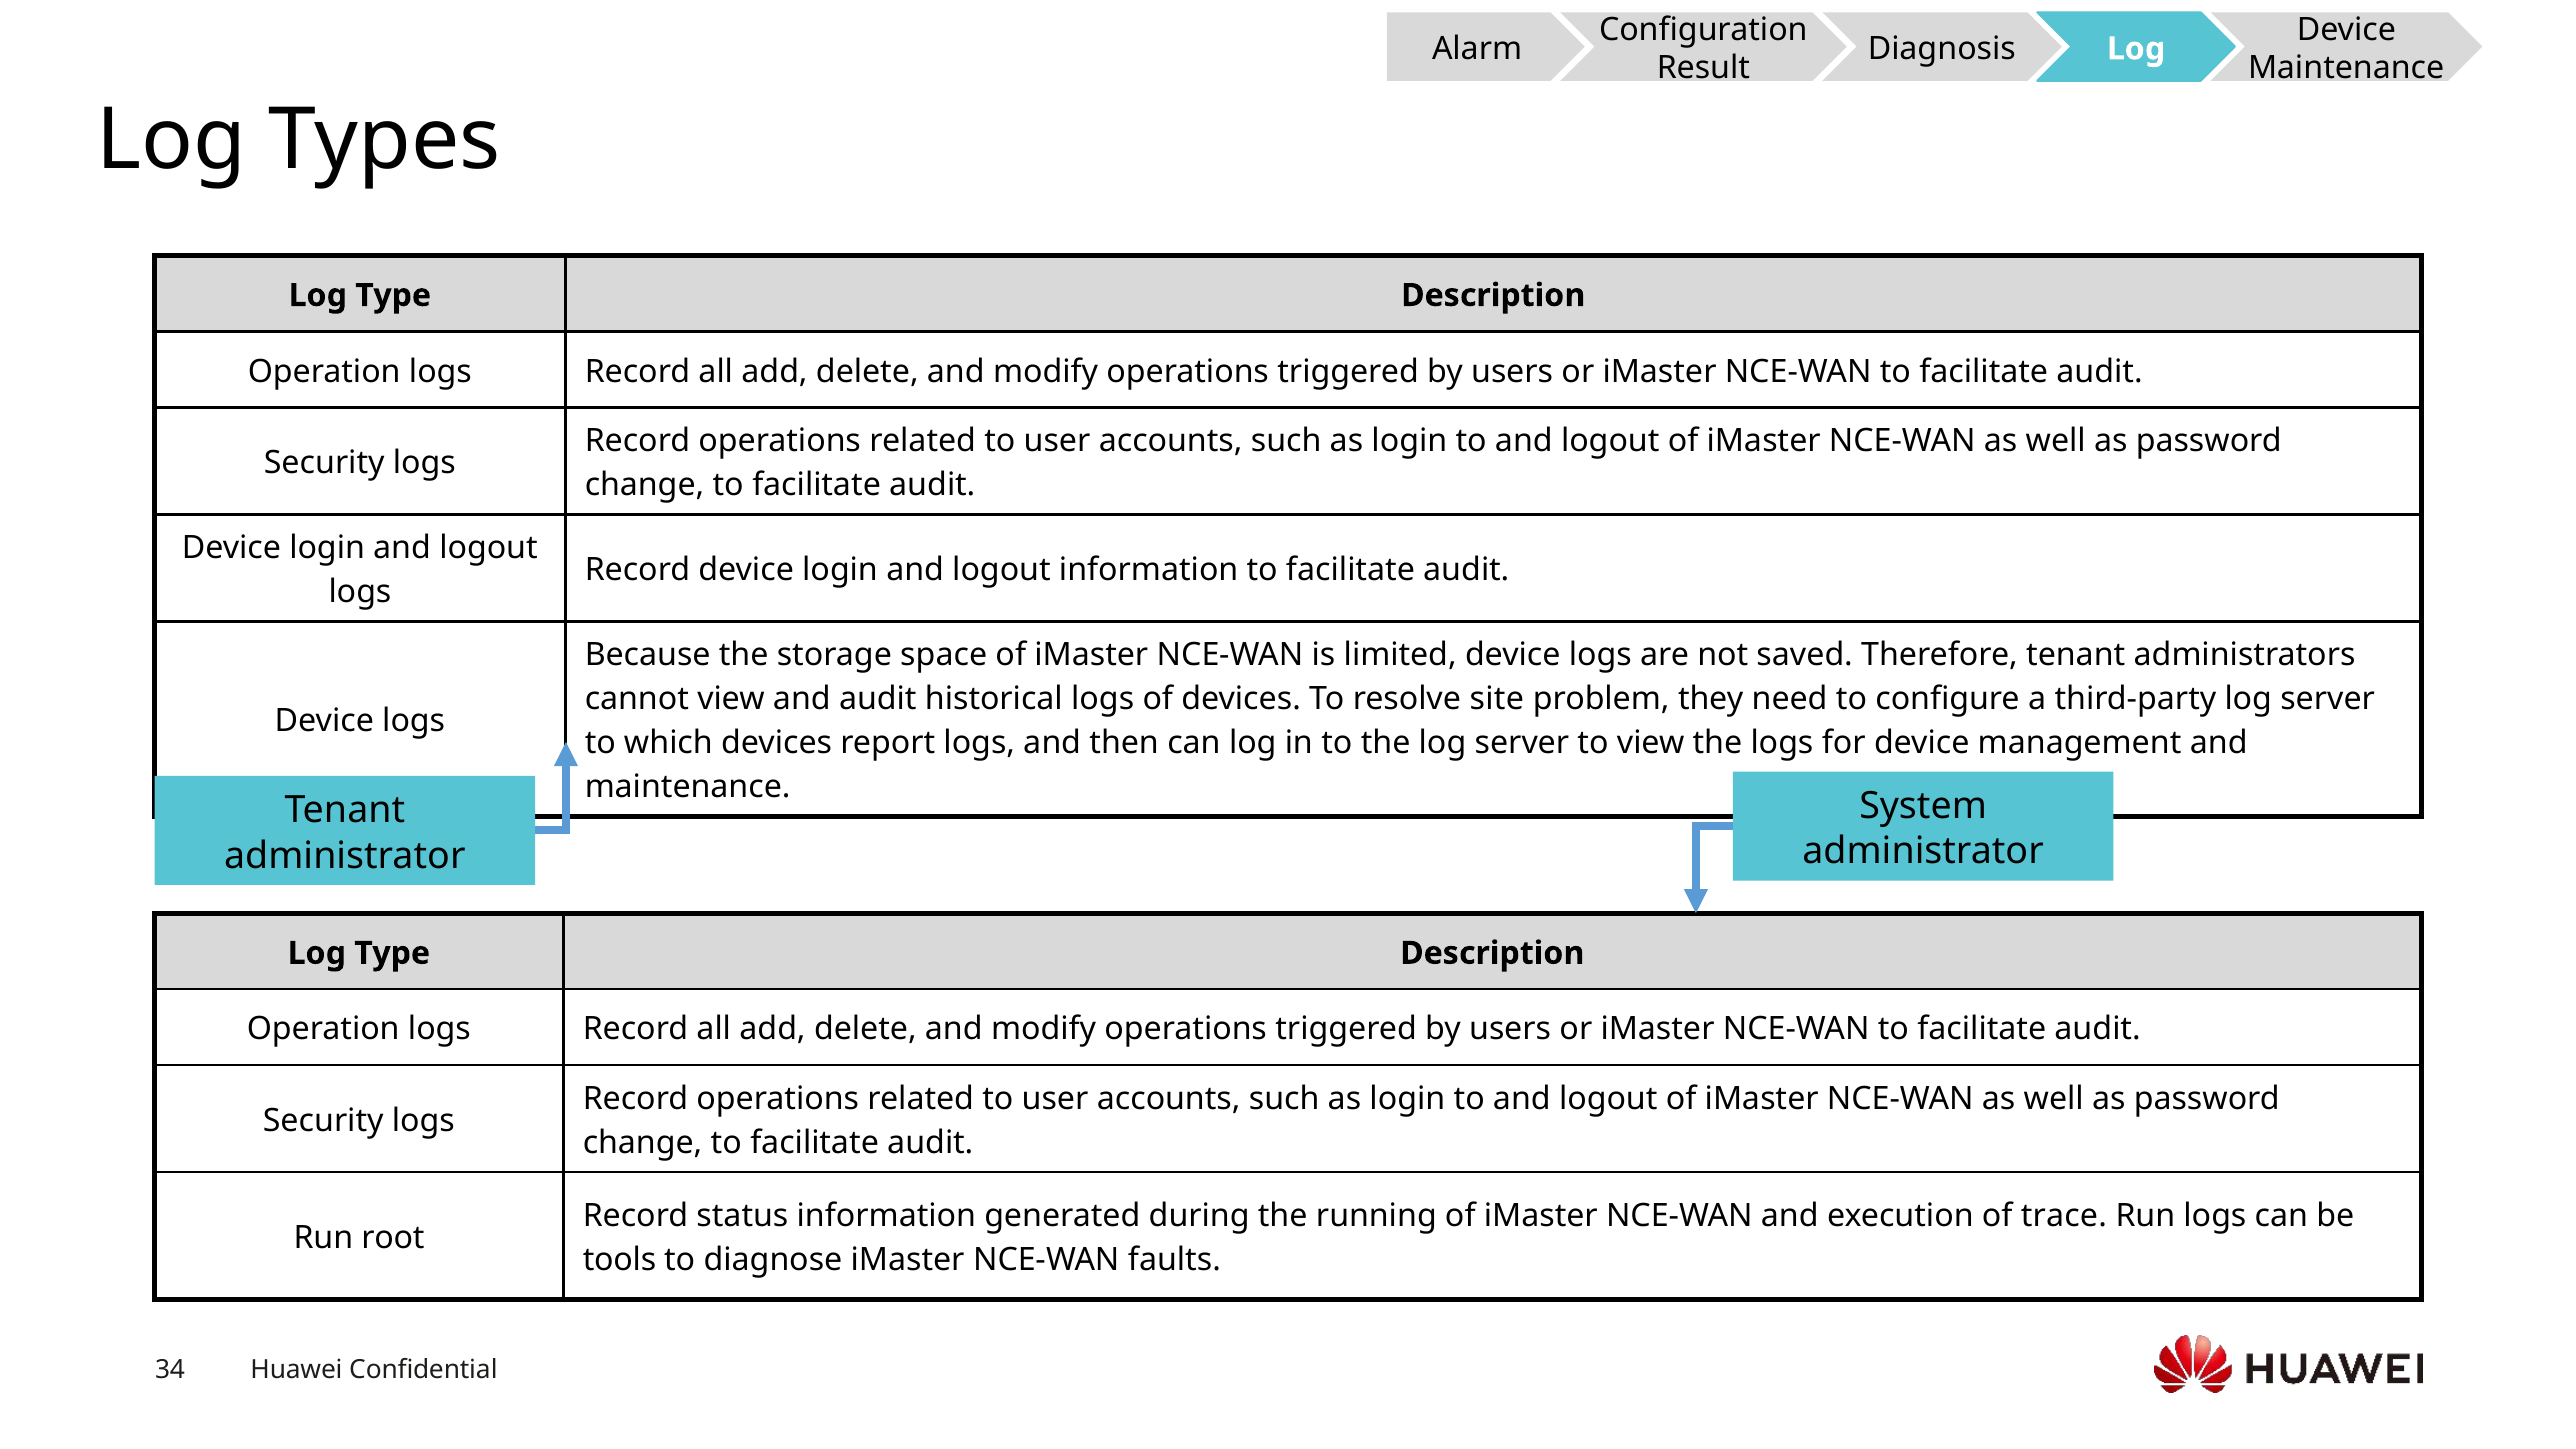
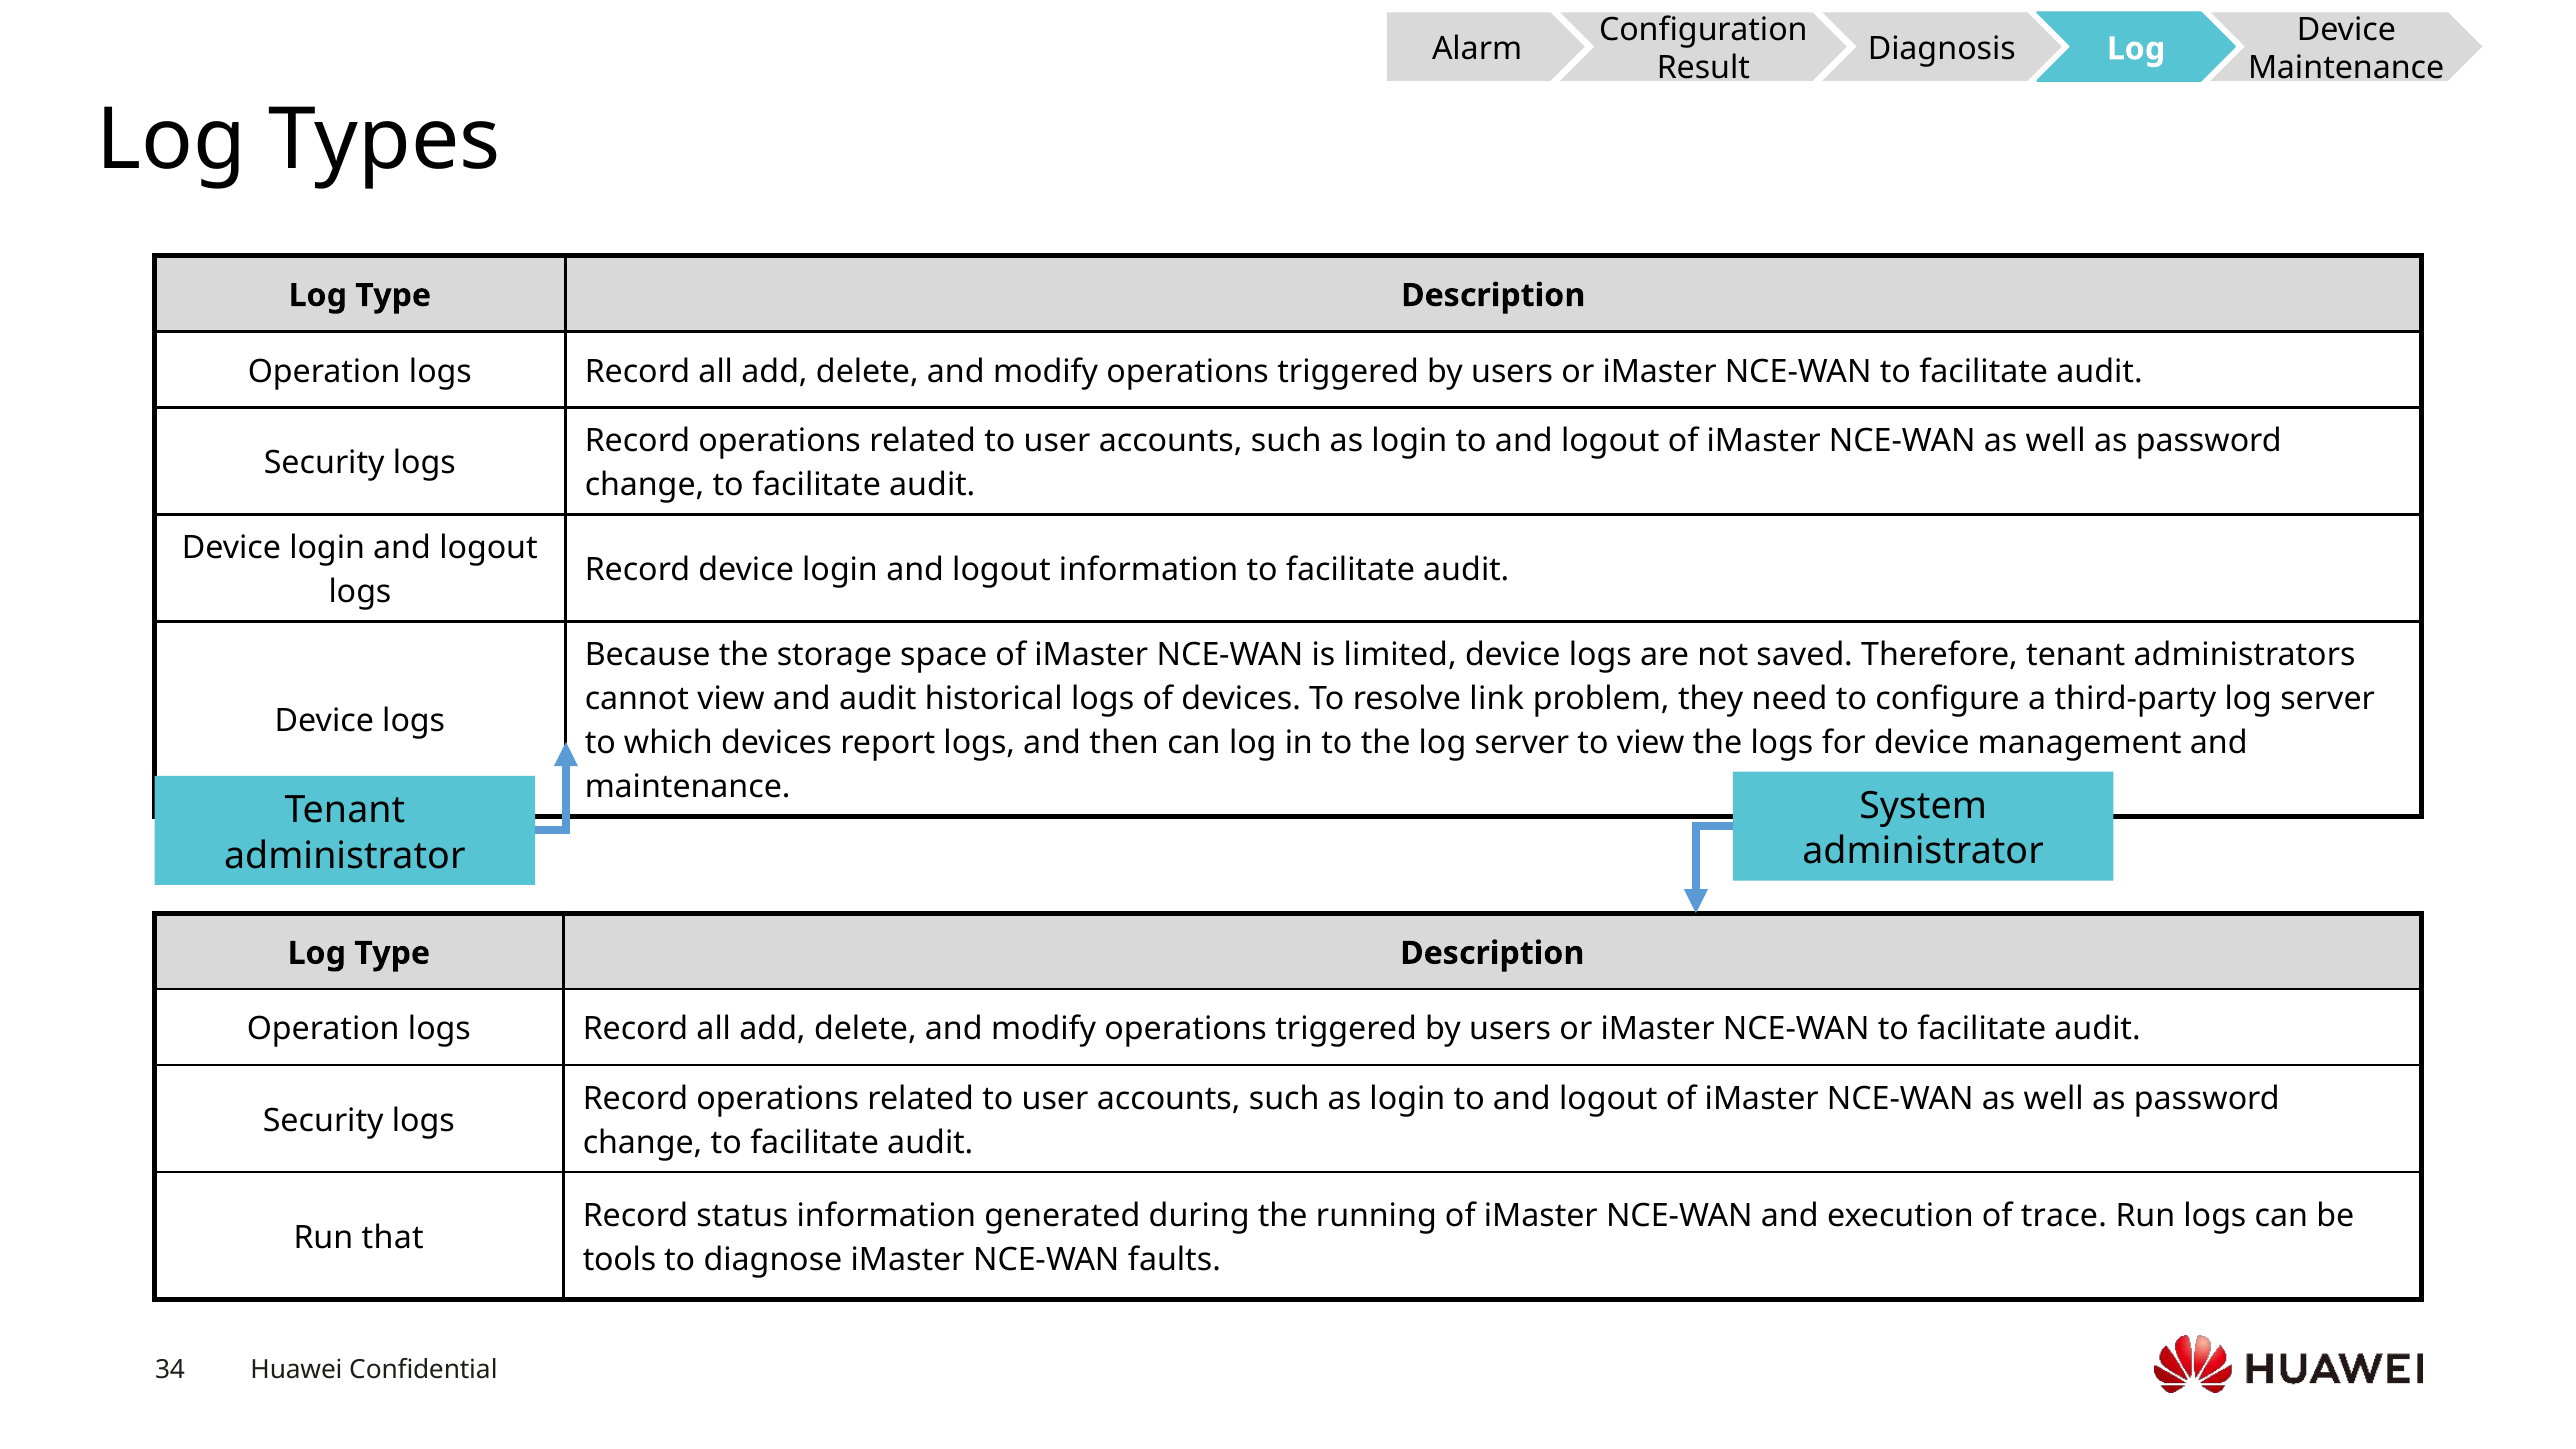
site: site -> link (1497, 699)
root: root -> that (393, 1238)
